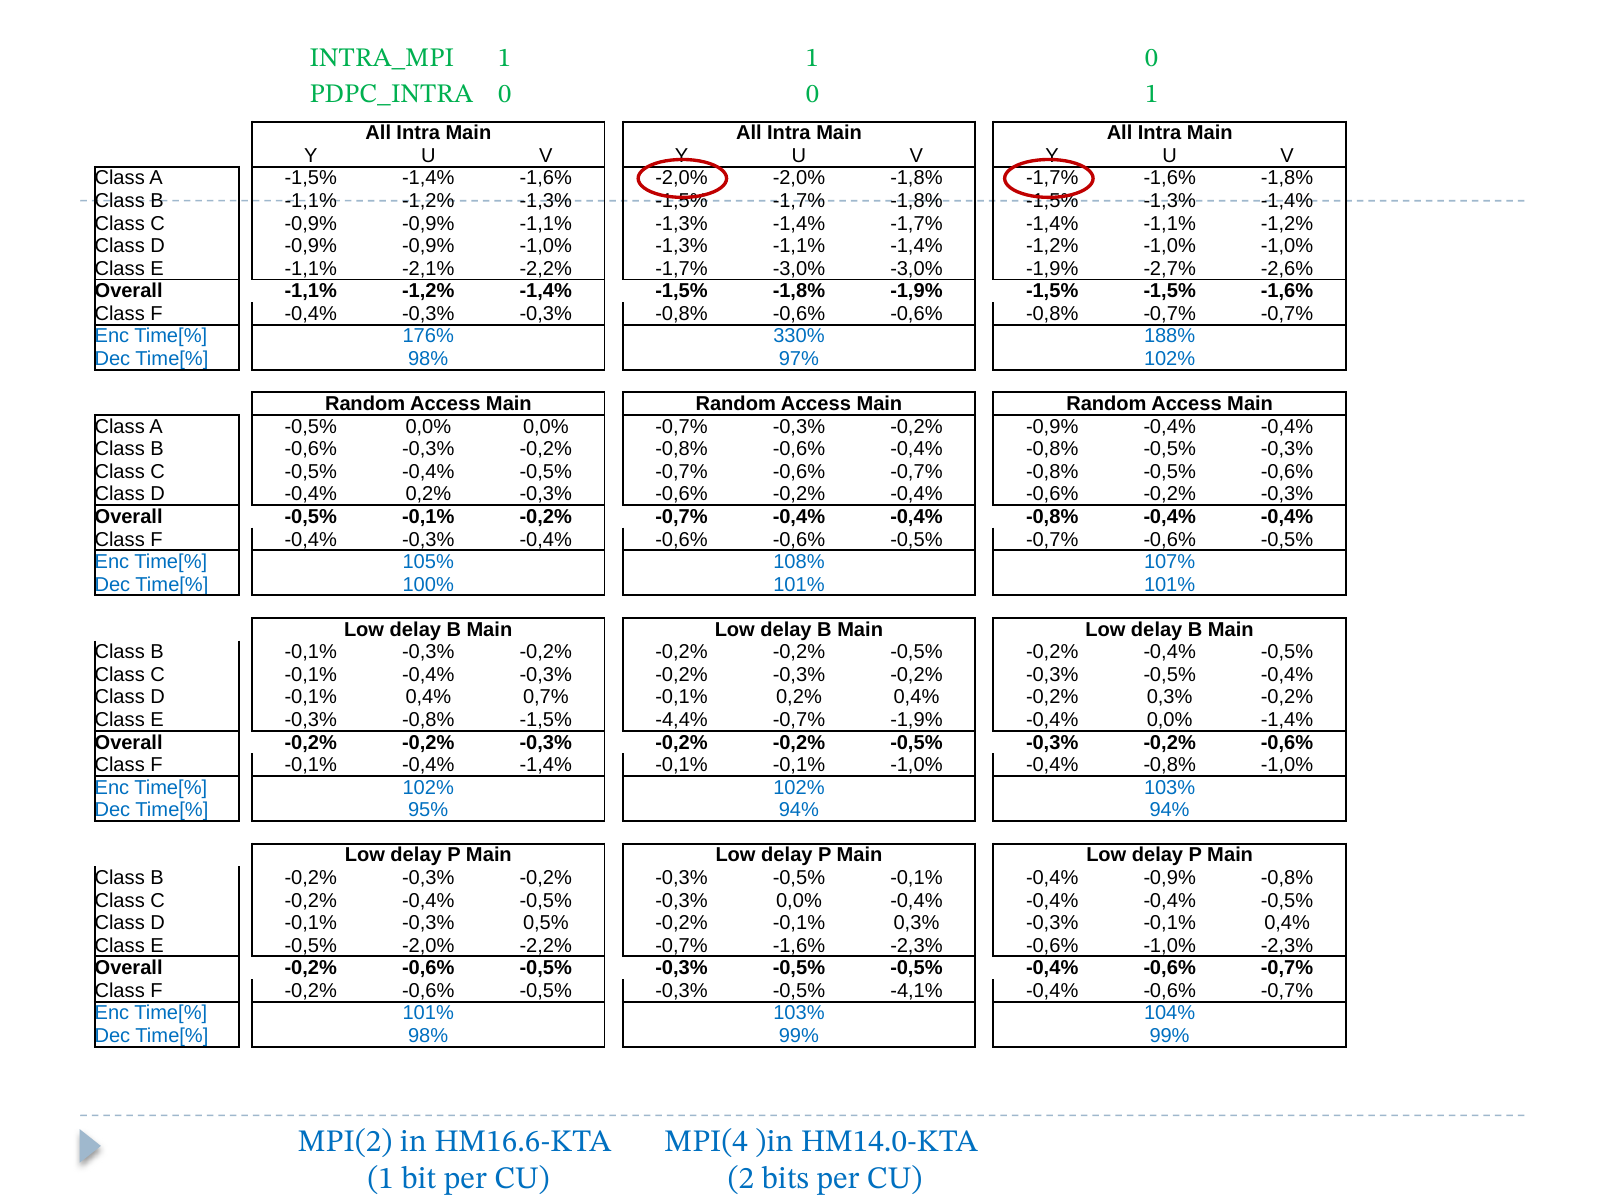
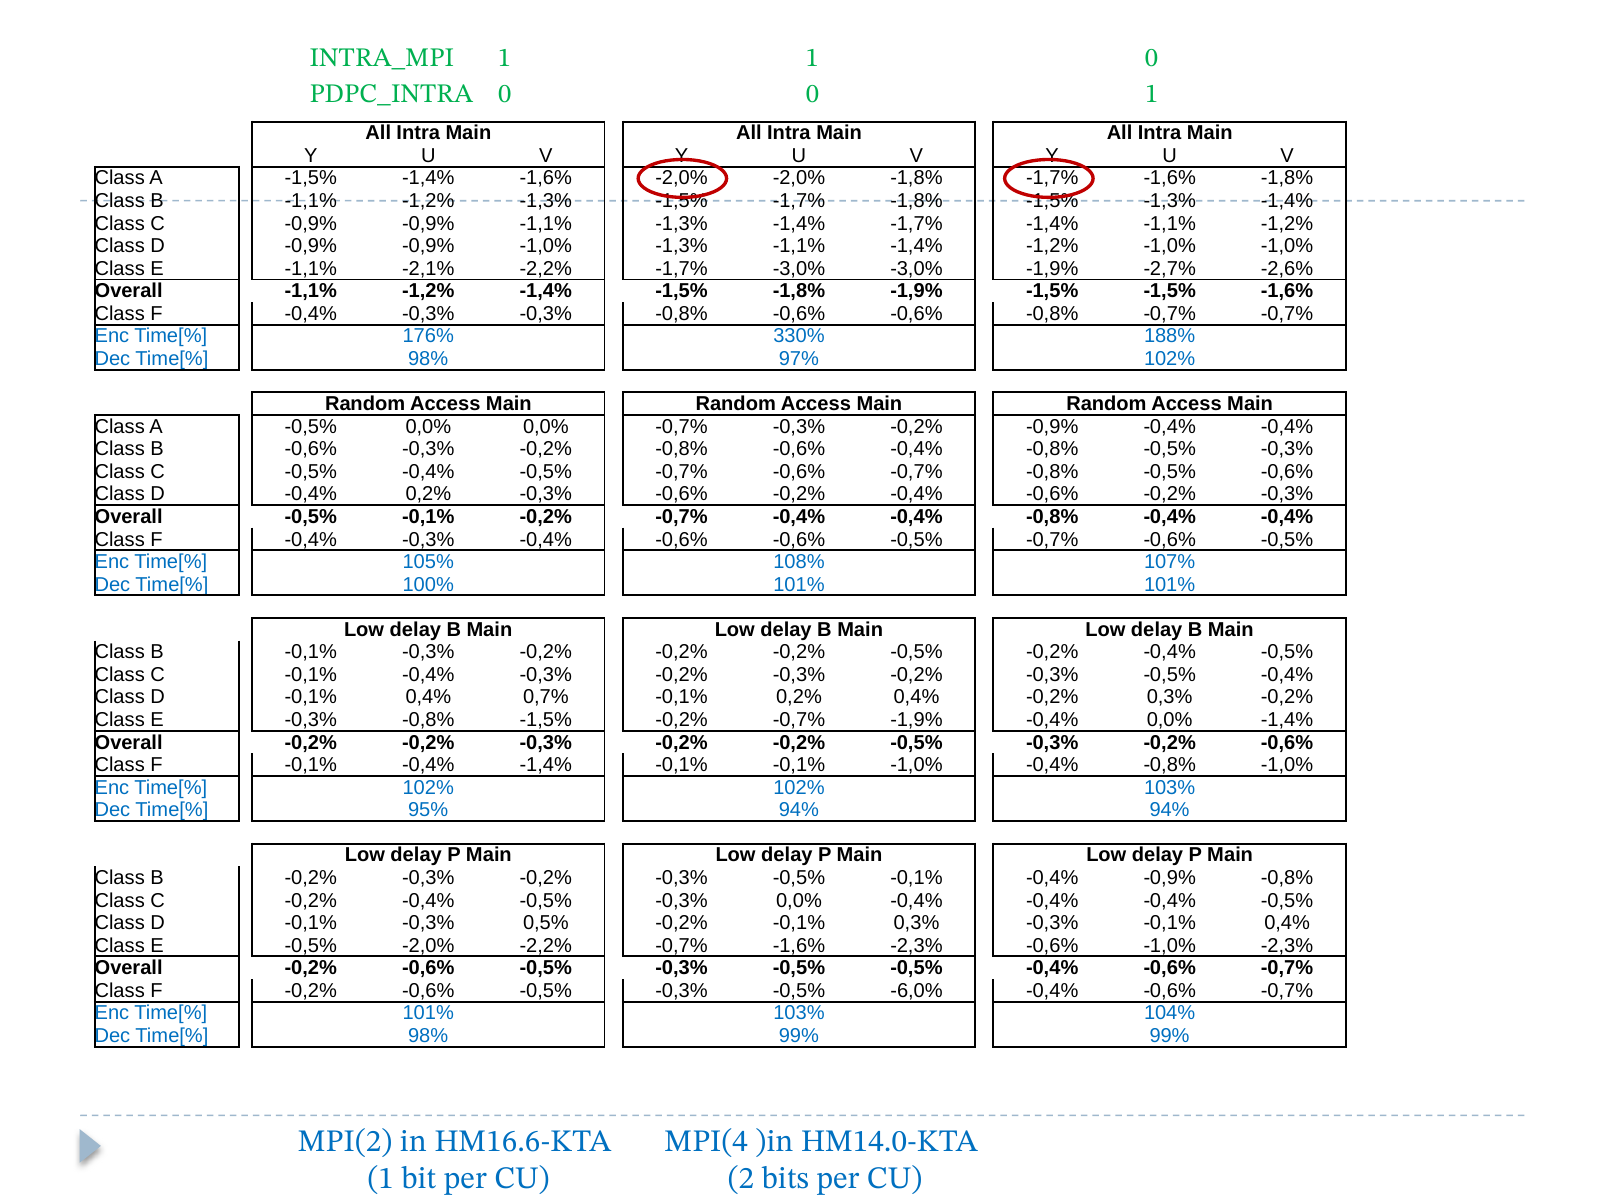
-1,5% -4,4%: -4,4% -> -0,2% (682, 720)
-4,1%: -4,1% -> -6,0% (917, 990)
